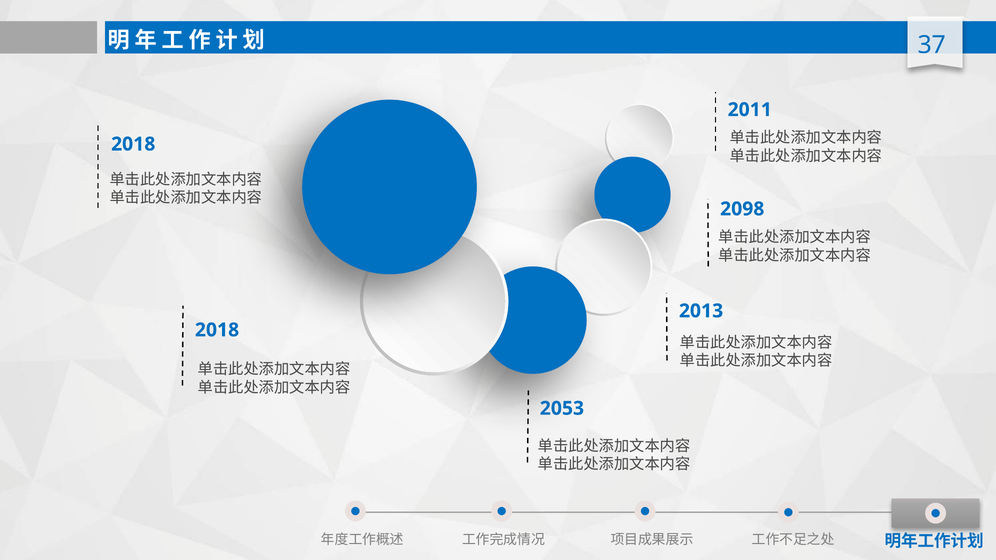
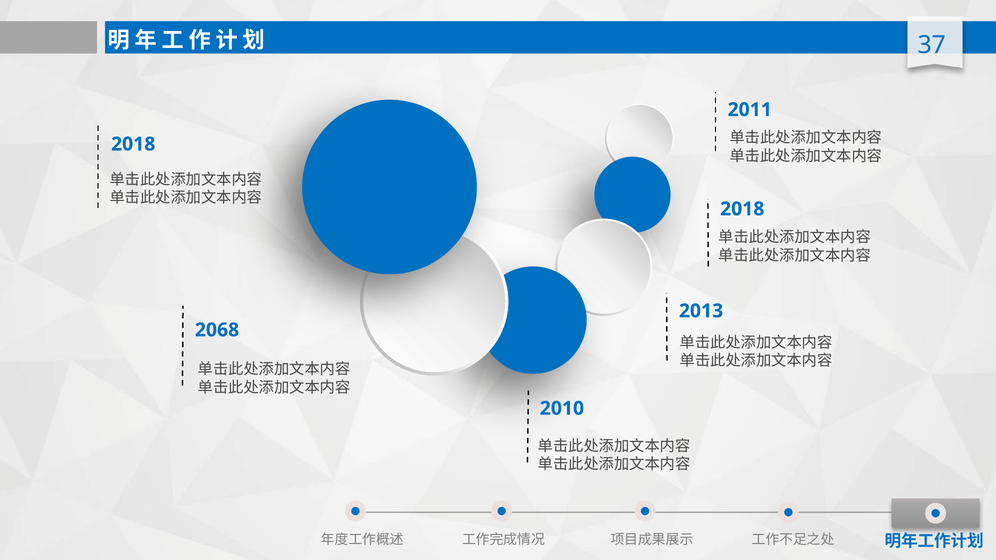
2098: 2098 -> 2018 (742, 209)
2018: 2018 -> 2068 (217, 330)
2053: 2053 -> 2010 (562, 409)
